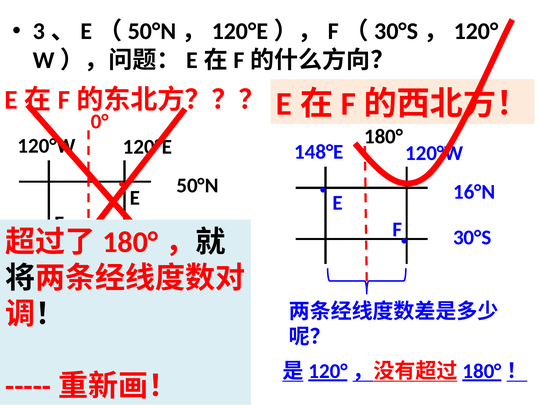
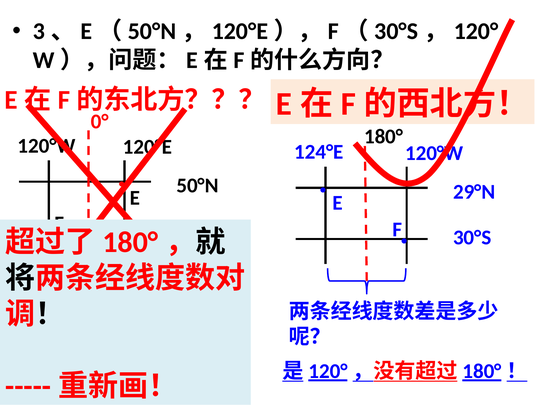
148°E: 148°E -> 124°E (319, 152)
16°N: 16°N -> 29°N (474, 192)
